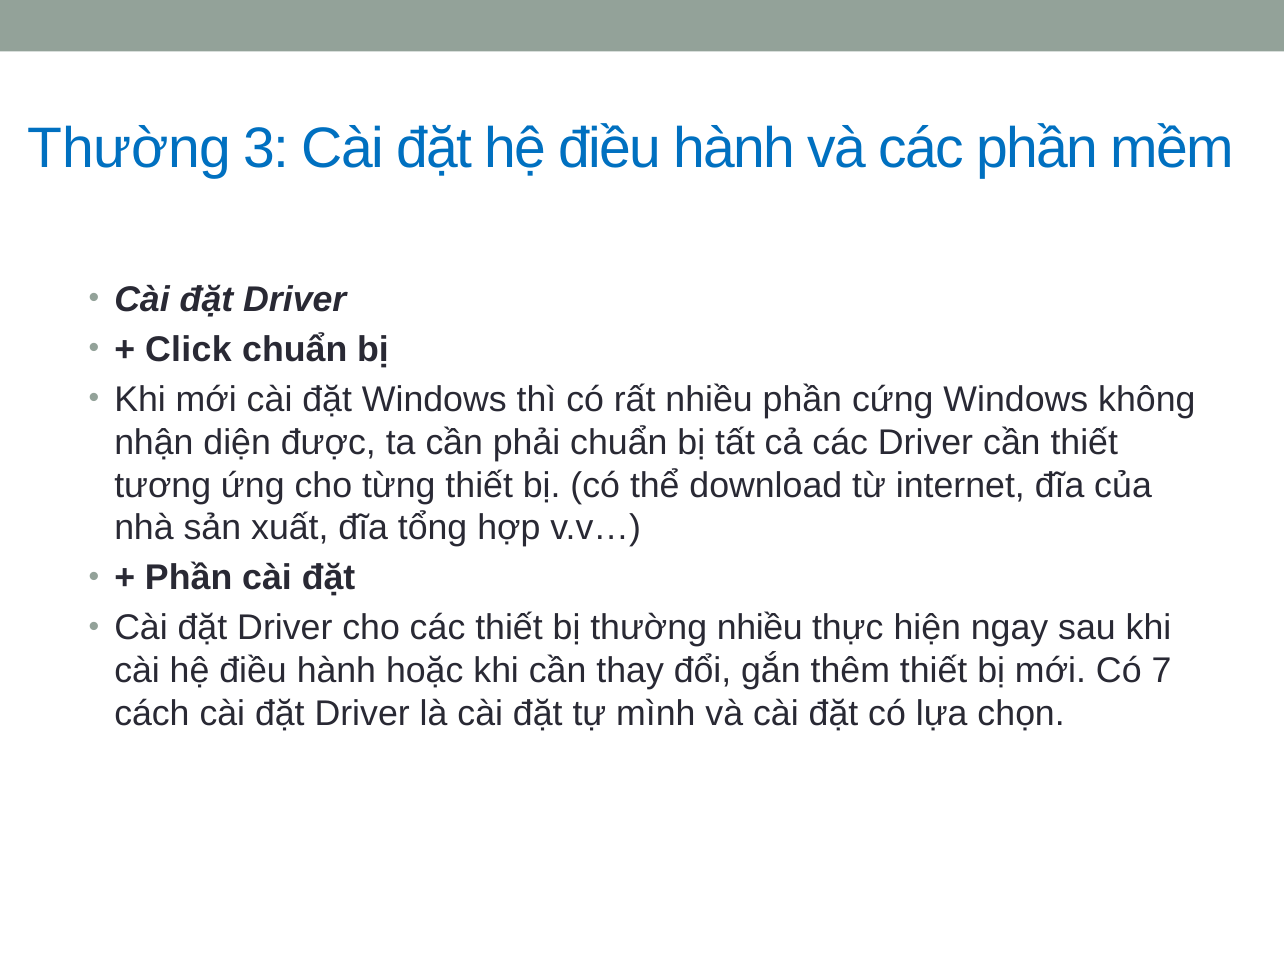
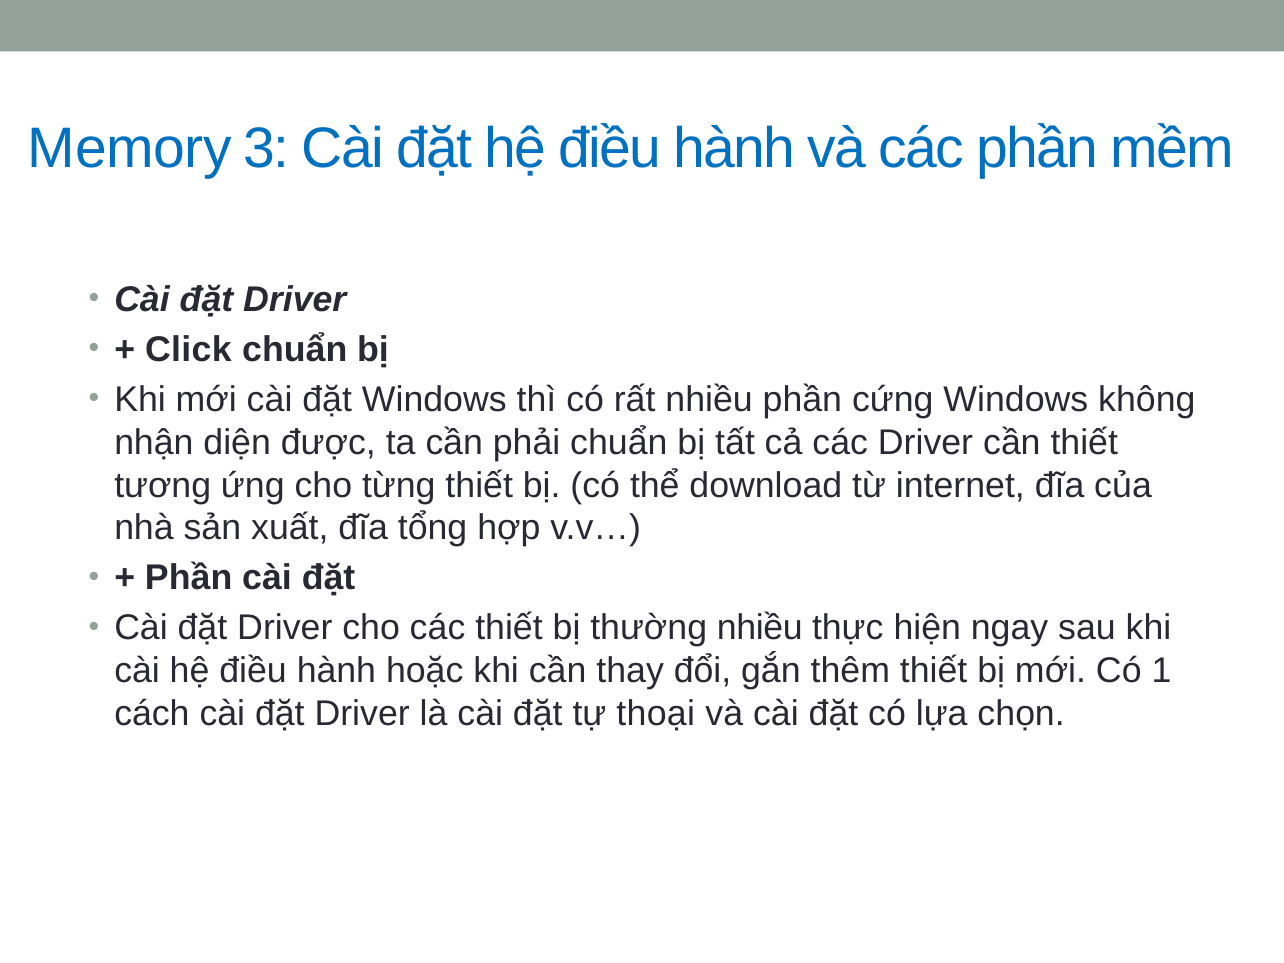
Thường: Thường -> Memory (130, 148)
7: 7 -> 1 (1161, 671)
mình: mình -> thoại (656, 714)
